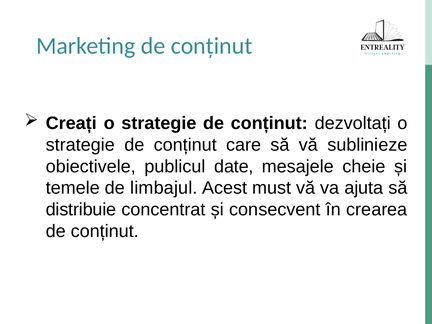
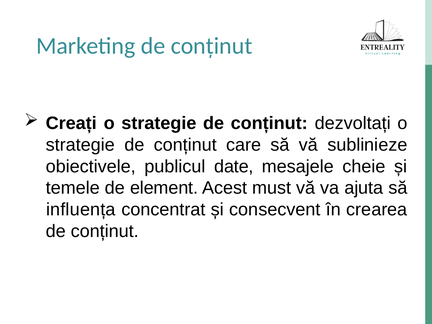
limbajul: limbajul -> element (164, 188)
distribuie: distribuie -> influența (81, 210)
